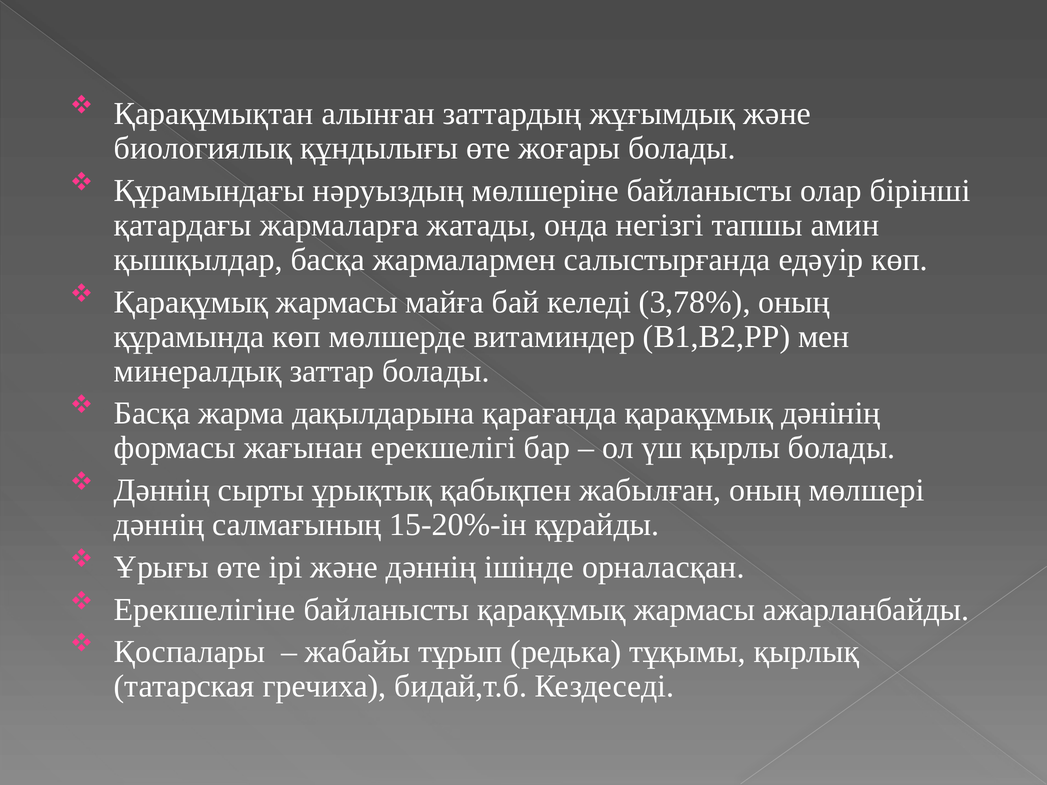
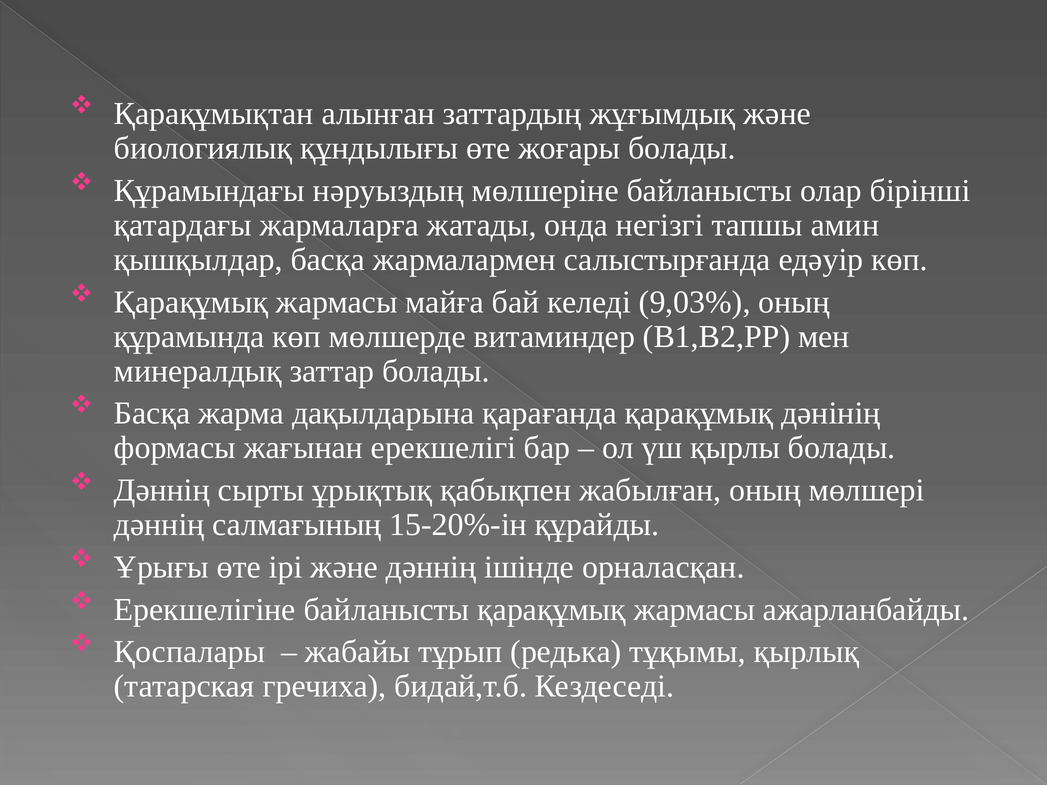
3,78%: 3,78% -> 9,03% (695, 302)
